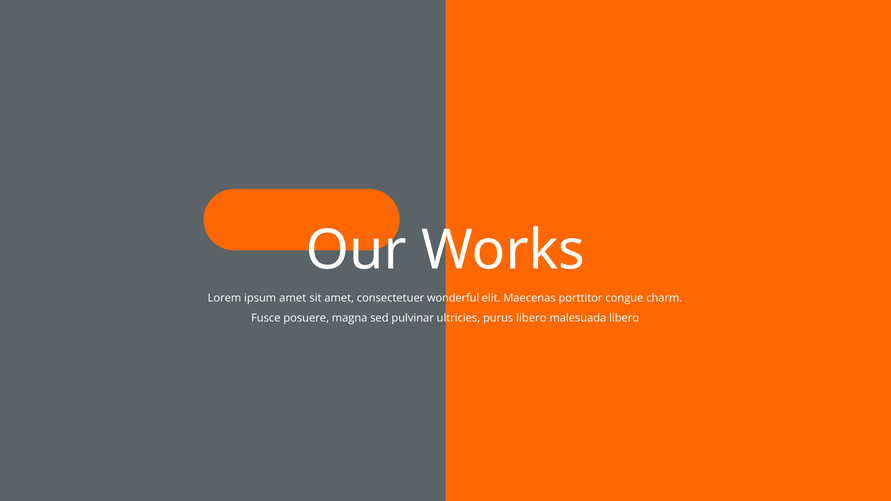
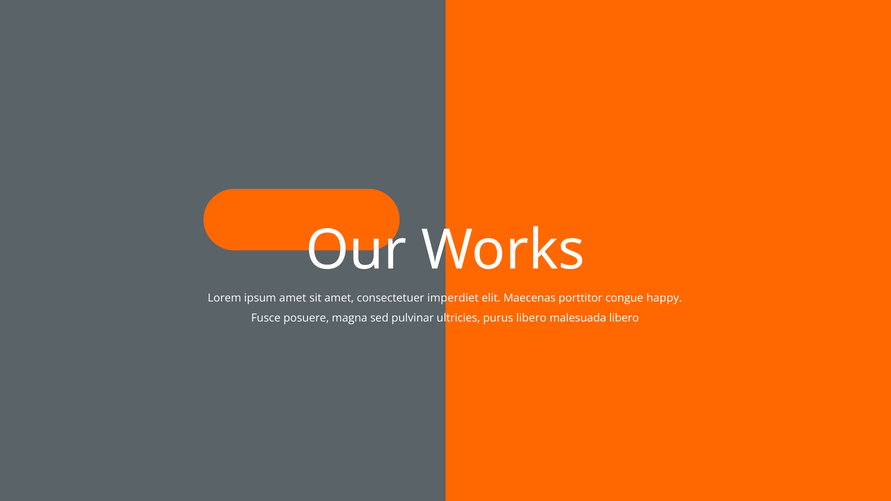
wonderful: wonderful -> imperdiet (453, 298)
charm: charm -> happy (664, 298)
